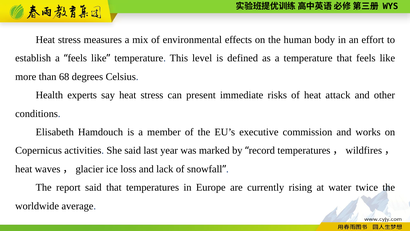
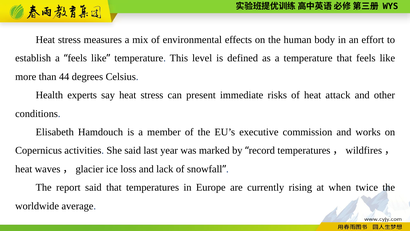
68: 68 -> 44 (64, 77)
water: water -> when (340, 187)
